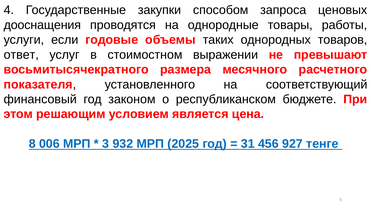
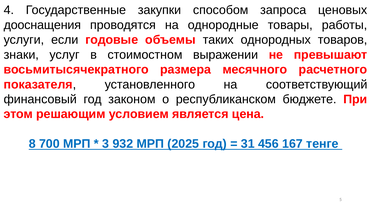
ответ: ответ -> знаки (21, 55)
006: 006 -> 700 (49, 144)
927: 927 -> 167 (292, 144)
